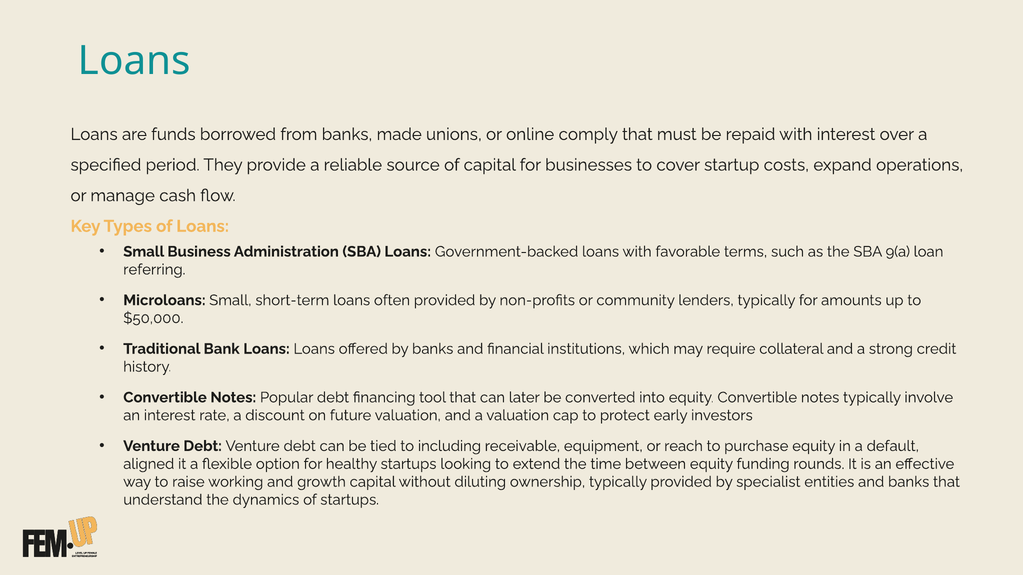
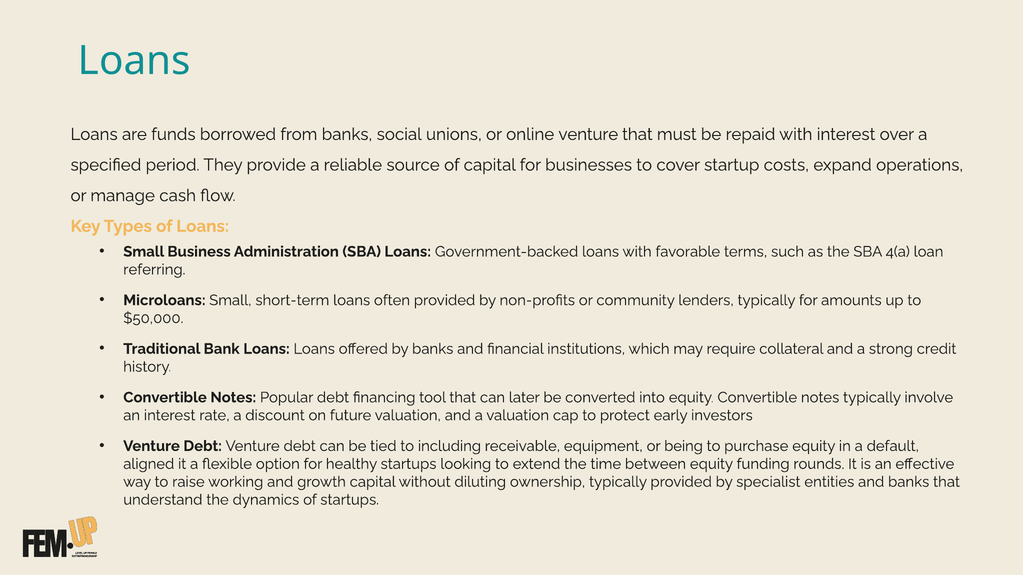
made: made -> social (399, 134)
online comply: comply -> venture (588, 134)
9(a: 9(a -> 4(a (898, 252)
reach: reach -> being (684, 446)
